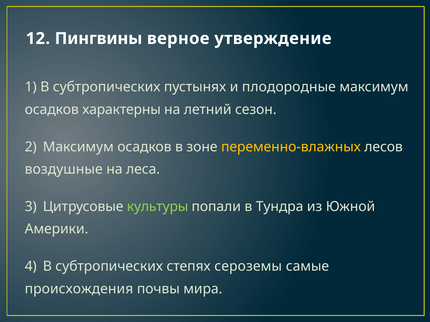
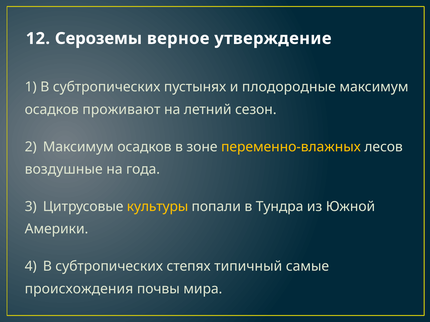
Пингвины: Пингвины -> Сероземы (98, 39)
характерны: характерны -> проживают (121, 110)
леса: леса -> года (143, 170)
культуры colour: light green -> yellow (158, 207)
сероземы: сероземы -> типичный (248, 267)
